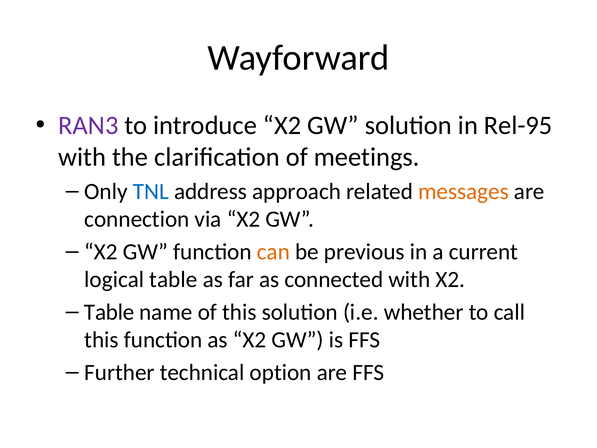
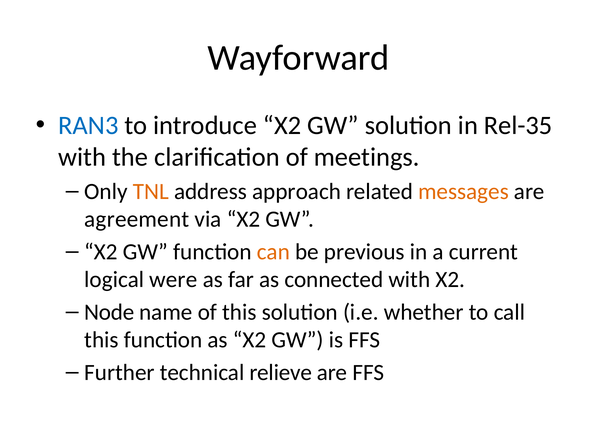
RAN3 colour: purple -> blue (88, 125)
Rel-95: Rel-95 -> Rel-35 (518, 125)
TNL colour: blue -> orange (151, 191)
connection: connection -> agreement (137, 219)
logical table: table -> were (173, 279)
Table: Table -> Node (109, 312)
option: option -> relieve (281, 372)
